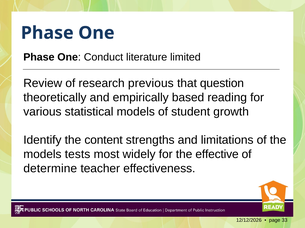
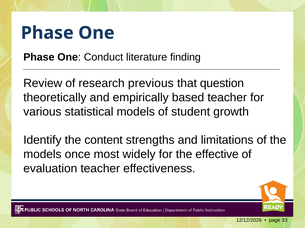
limited: limited -> finding (185, 57)
based reading: reading -> teacher (227, 98)
tests: tests -> once (78, 155)
determine: determine -> evaluation (50, 169)
